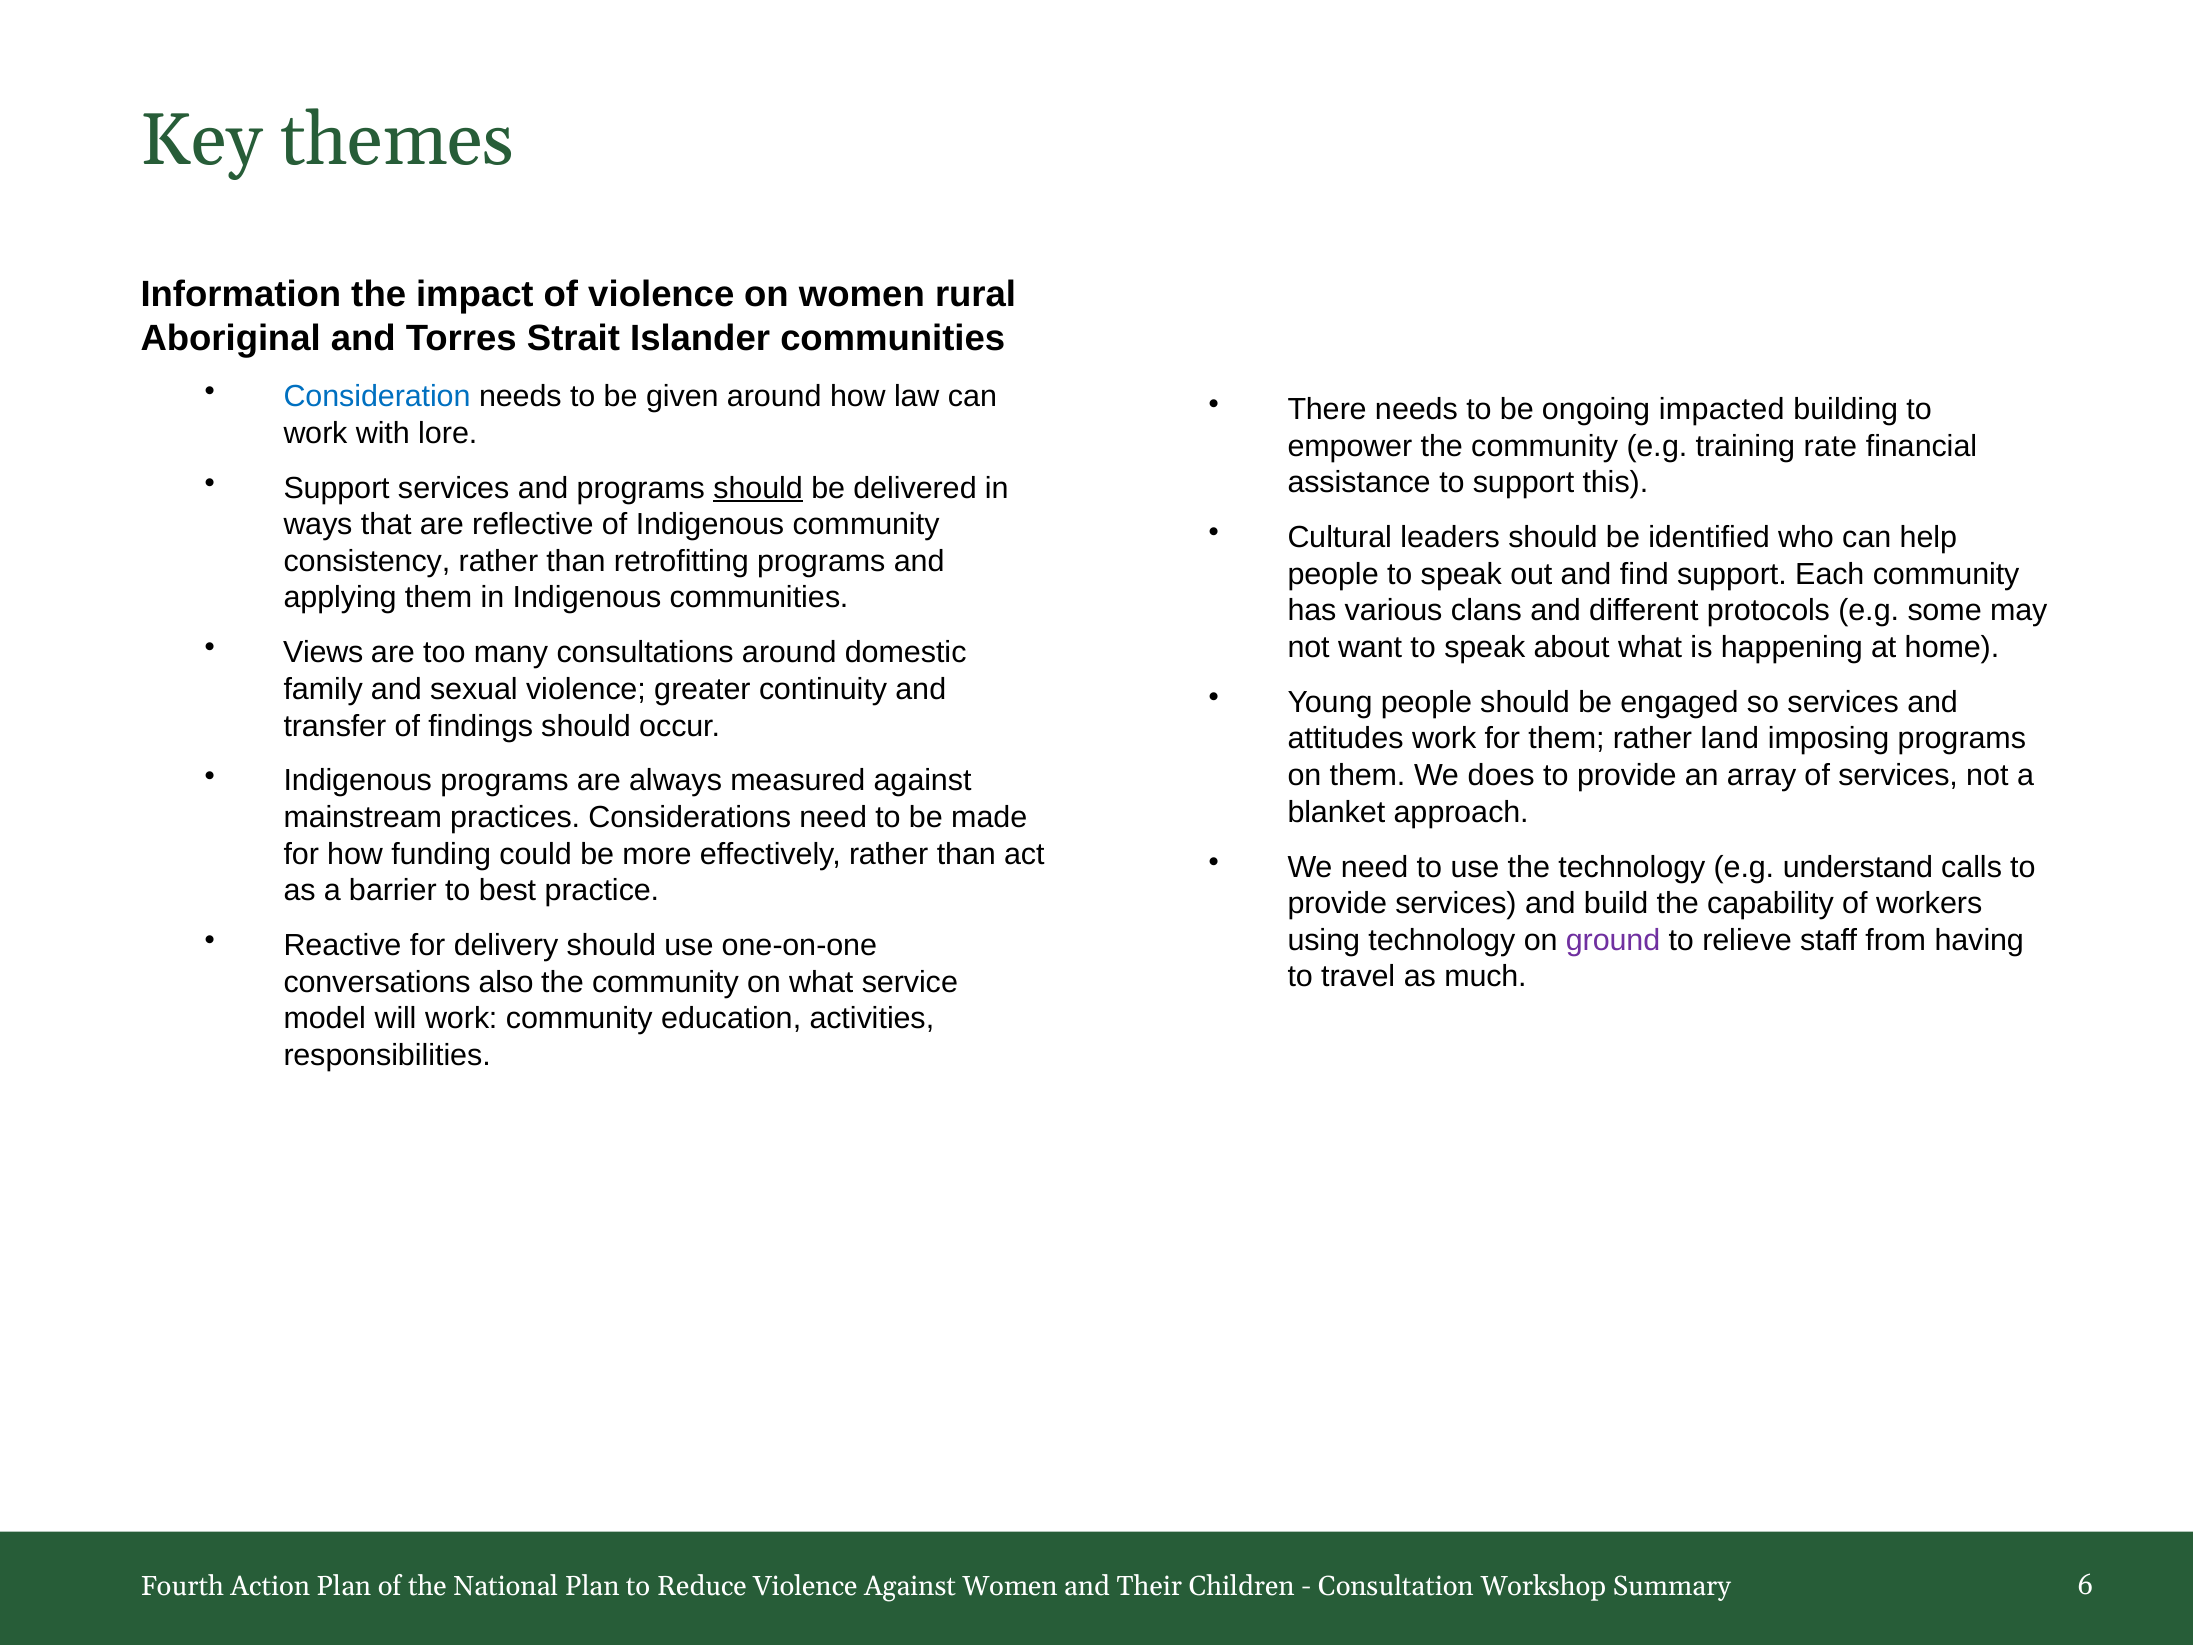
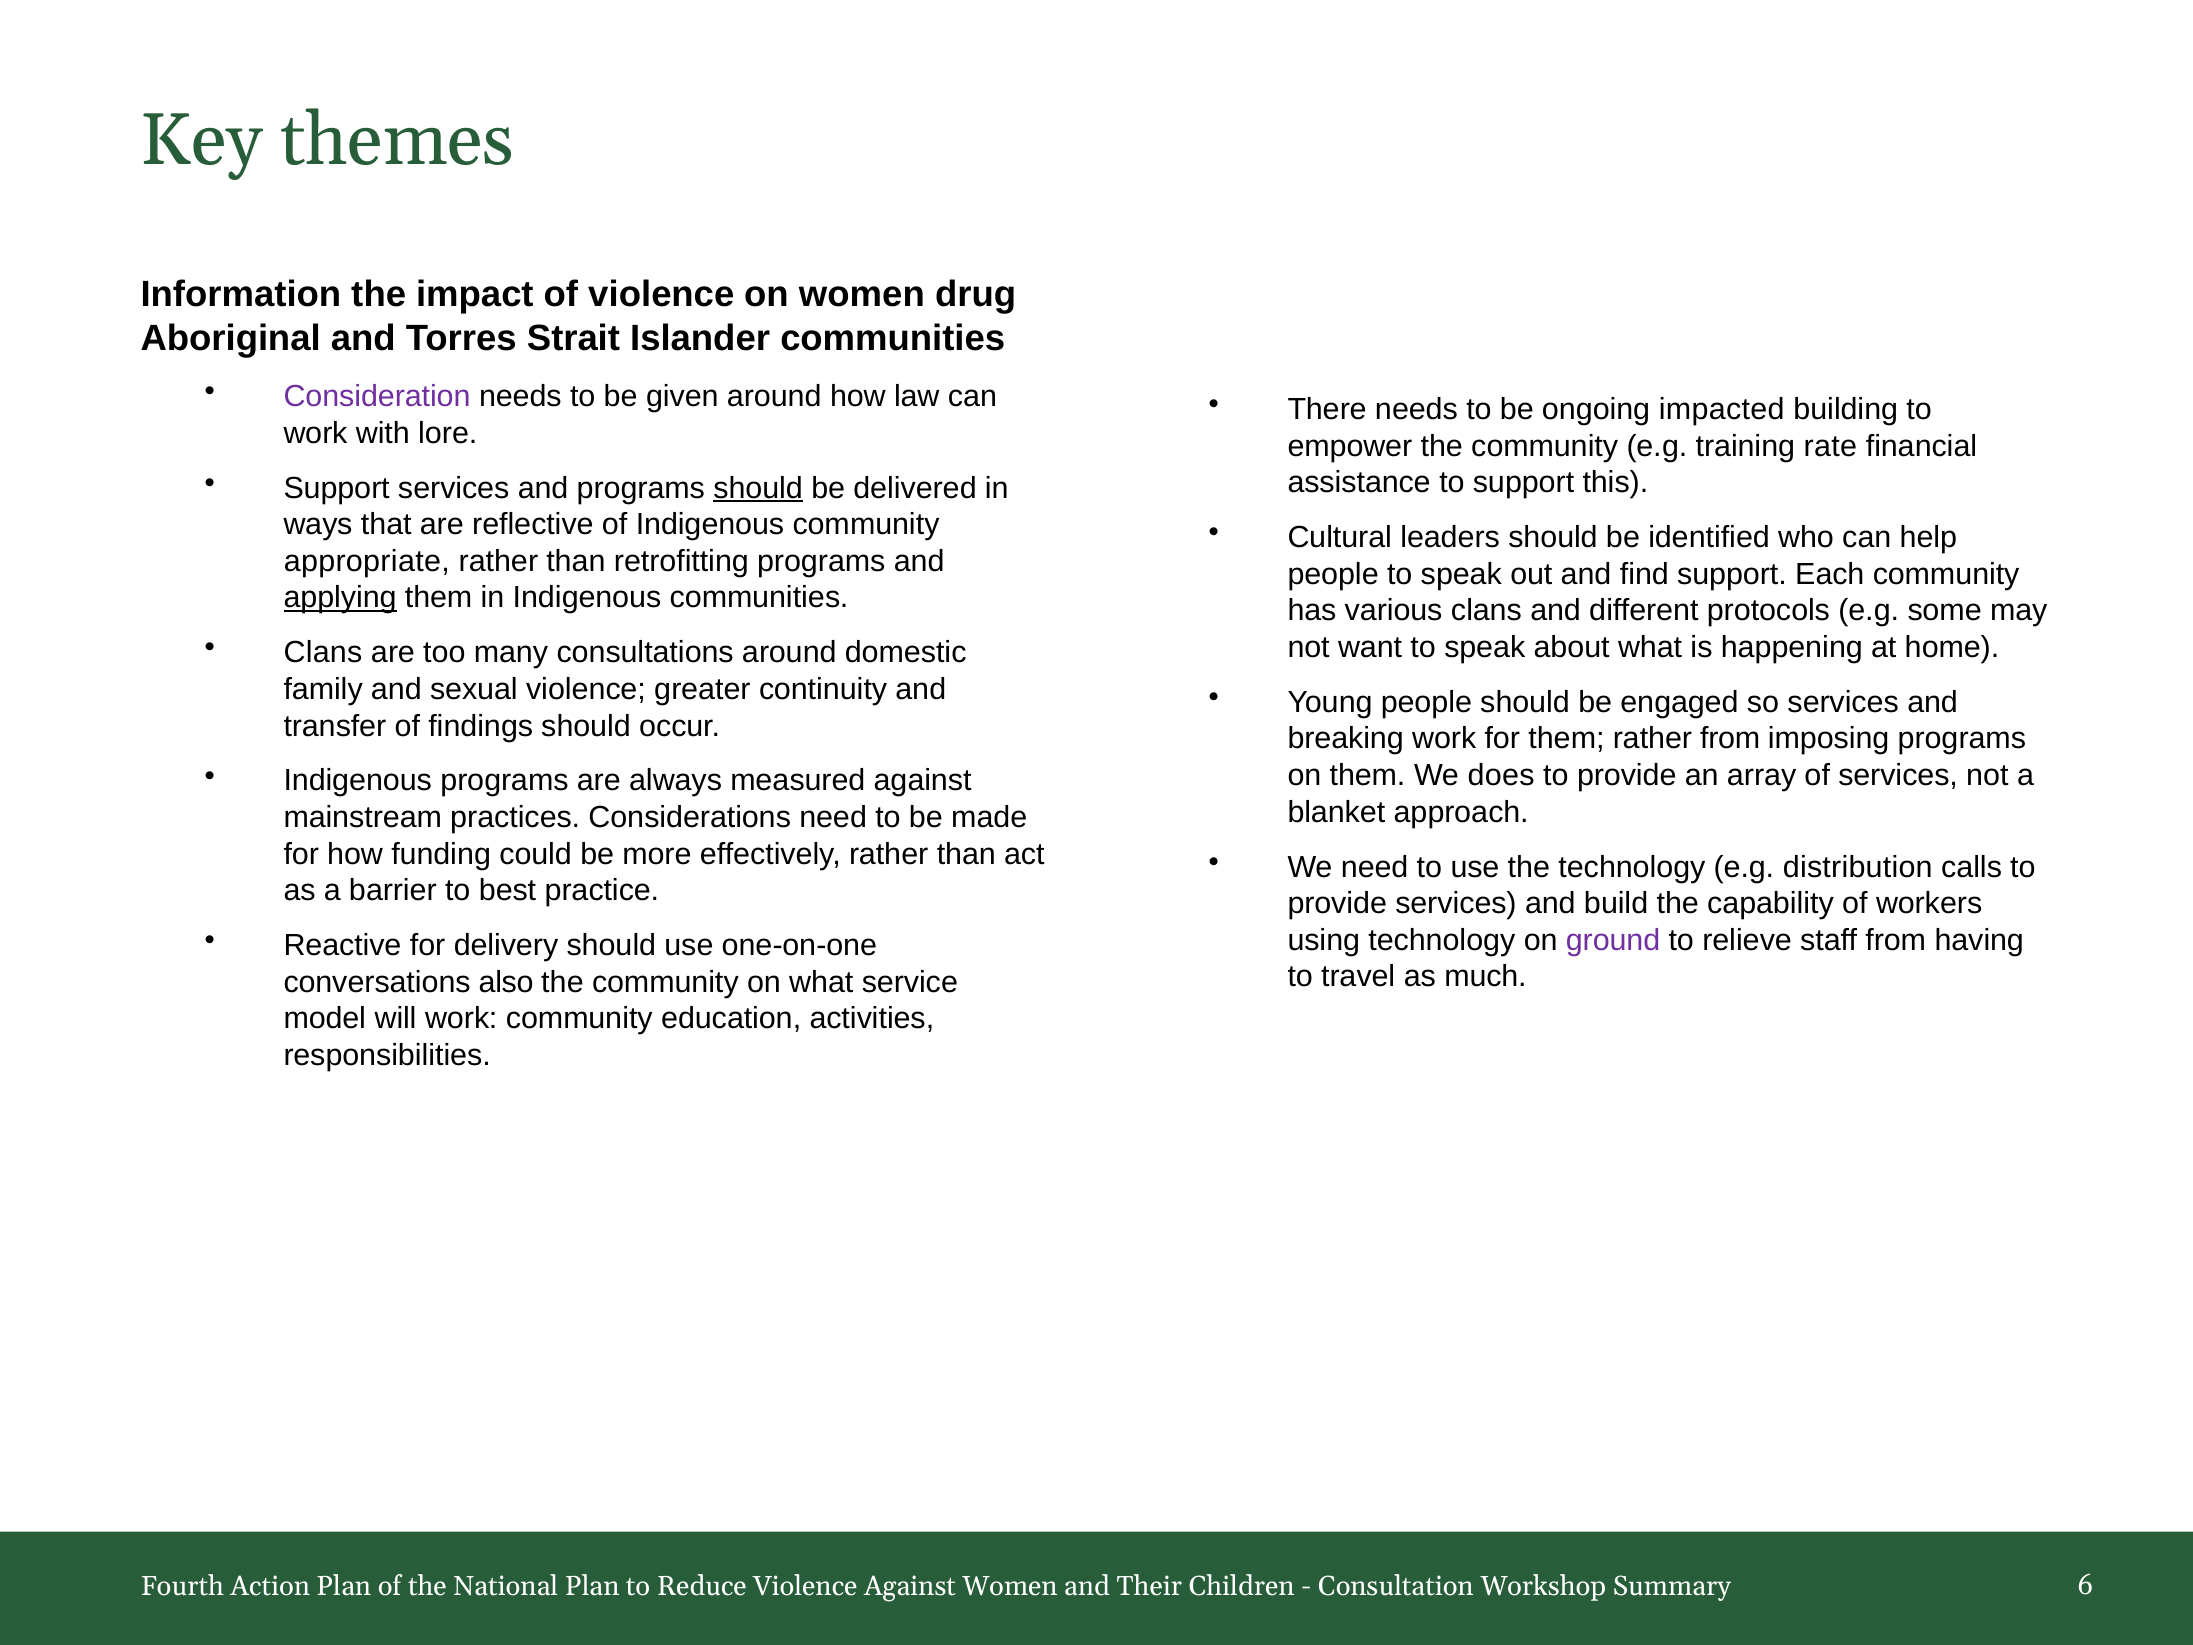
rural: rural -> drug (976, 294)
Consideration colour: blue -> purple (377, 396)
consistency: consistency -> appropriate (367, 561)
applying underline: none -> present (340, 598)
Views: Views -> Clans (323, 653)
attitudes: attitudes -> breaking (1346, 739)
rather land: land -> from (1730, 739)
understand: understand -> distribution (1858, 867)
